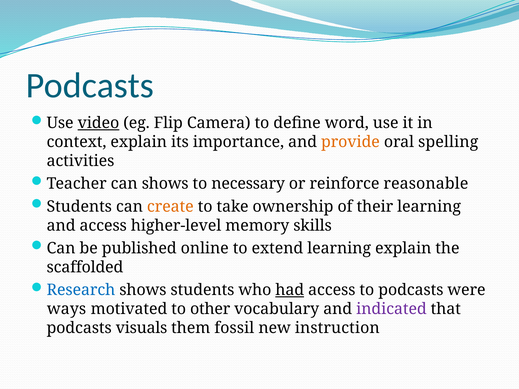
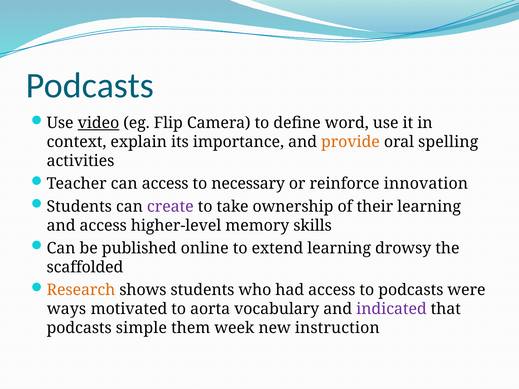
can shows: shows -> access (165, 184)
reasonable: reasonable -> innovation (426, 184)
create colour: orange -> purple (170, 207)
learning explain: explain -> drowsy (403, 248)
Research colour: blue -> orange (81, 290)
had underline: present -> none (290, 290)
other: other -> aorta (210, 309)
visuals: visuals -> simple (141, 328)
fossil: fossil -> week (234, 328)
